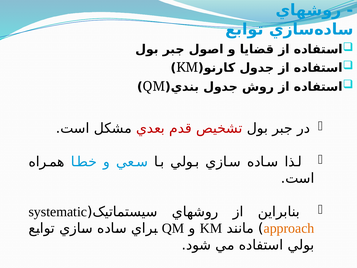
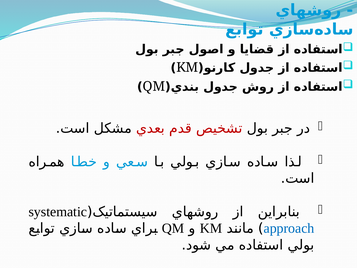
approach colour: orange -> blue (289, 228)
